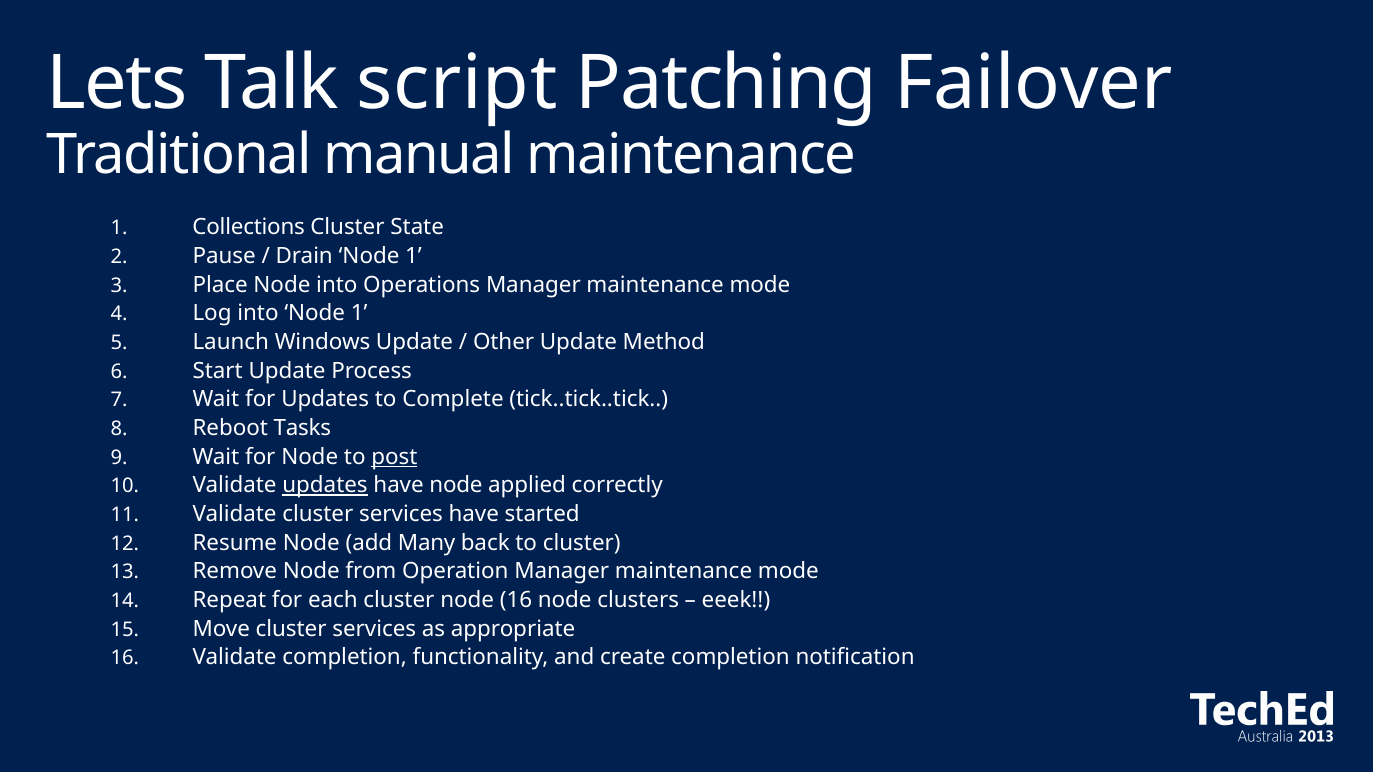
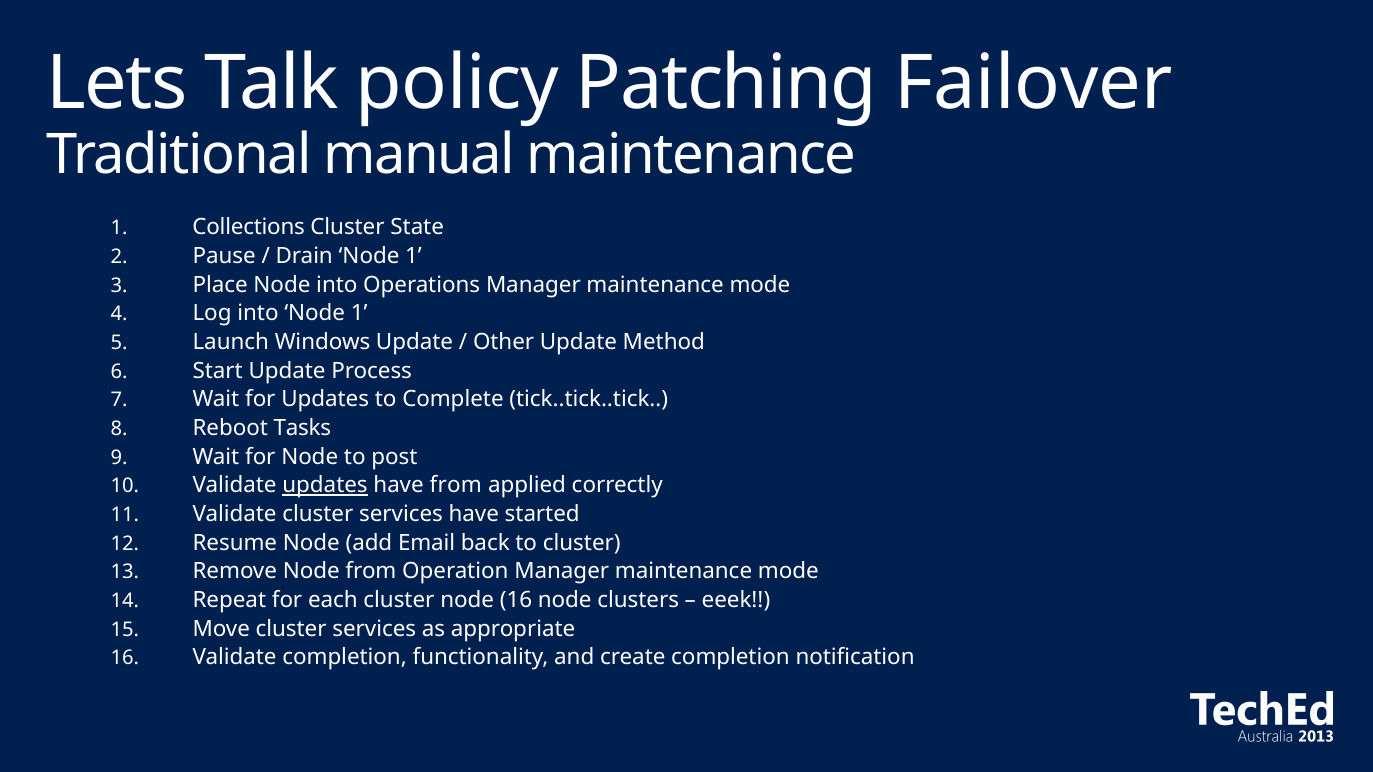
script: script -> policy (458, 83)
post underline: present -> none (394, 457)
have node: node -> from (456, 486)
Many: Many -> Email (427, 543)
